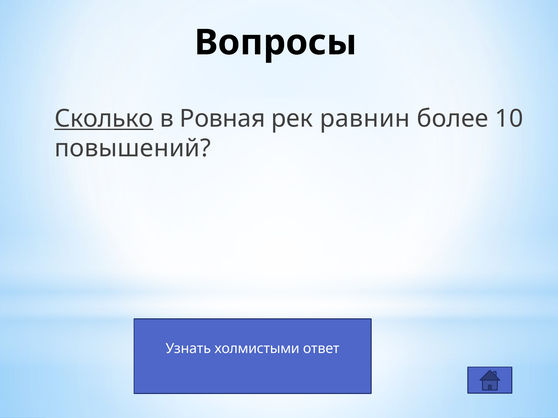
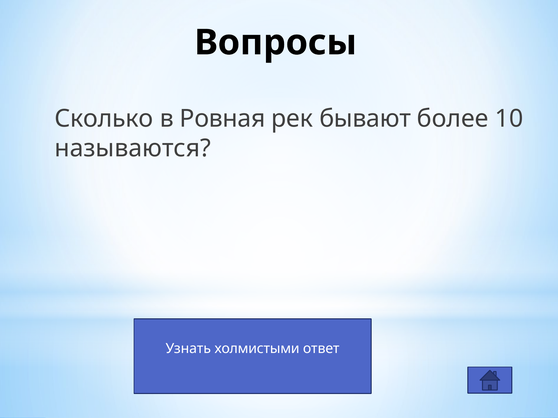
Сколько underline: present -> none (104, 119)
равнин: равнин -> бывают (365, 119)
повышений: повышений -> называются (133, 149)
